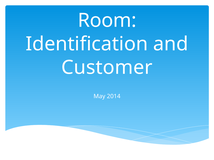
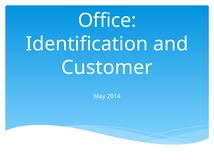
Room: Room -> Office (107, 21)
